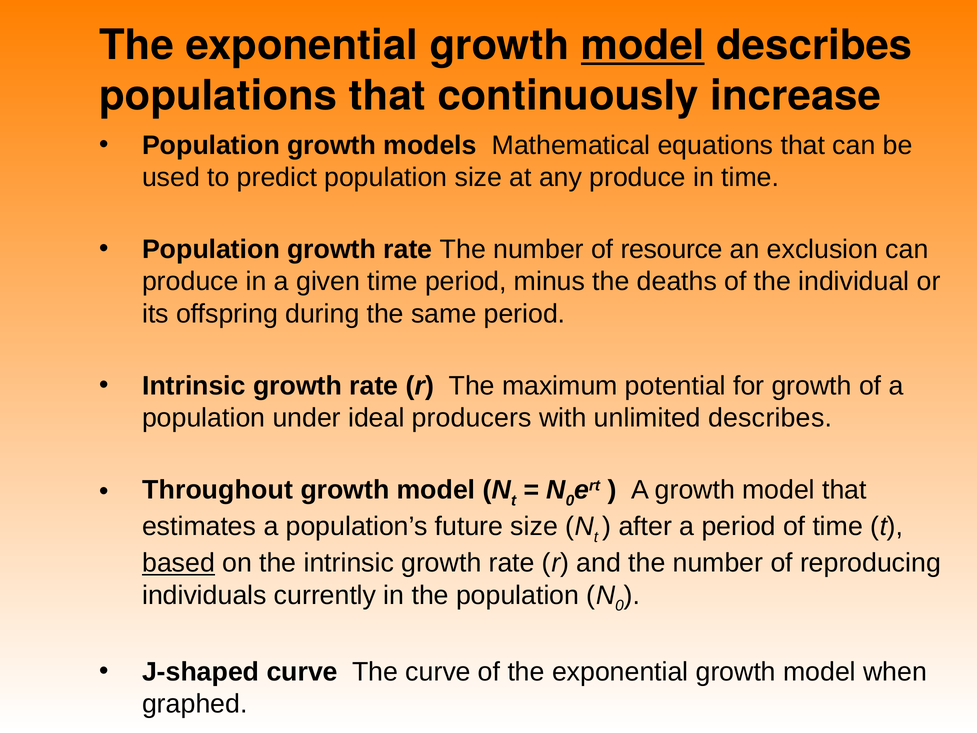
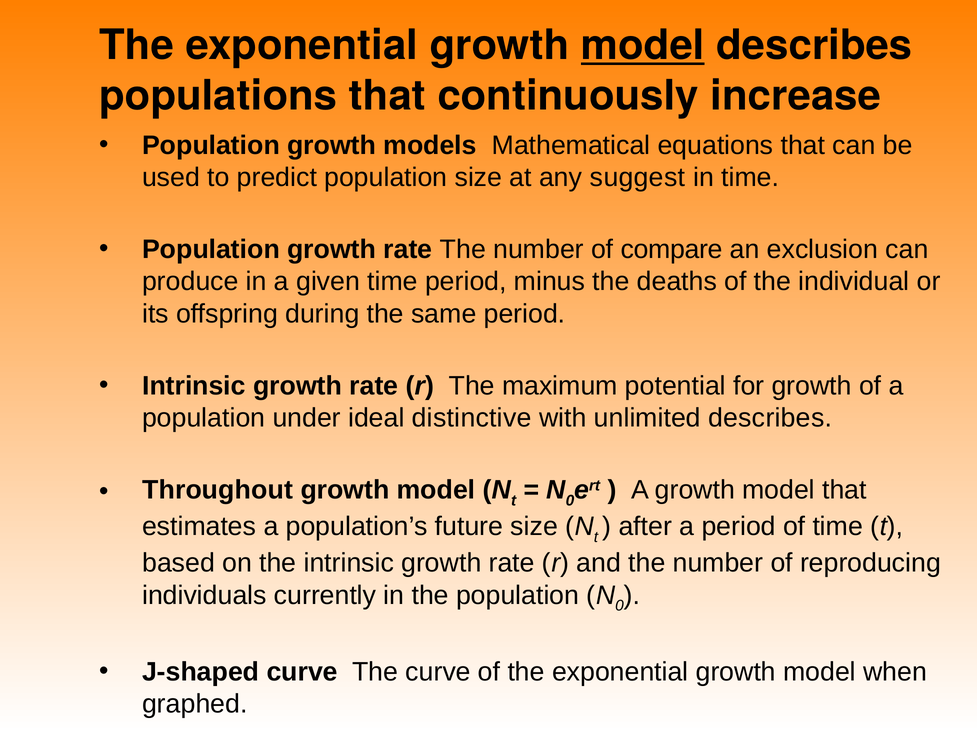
any produce: produce -> suggest (637, 177)
resource: resource -> compare (672, 249)
producers: producers -> distinctive (472, 418)
based underline: present -> none (179, 563)
